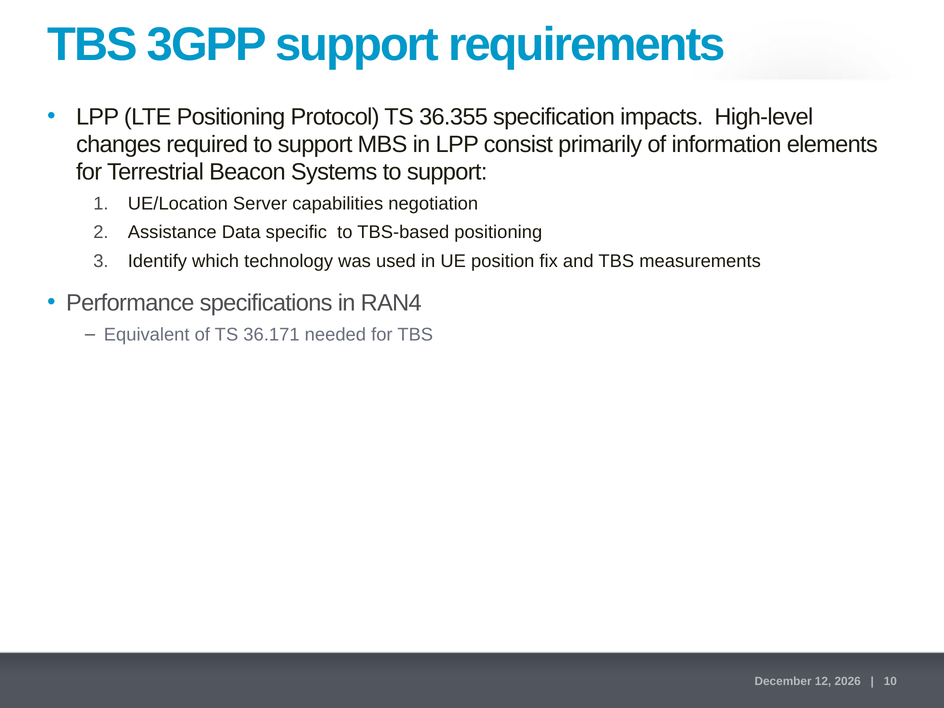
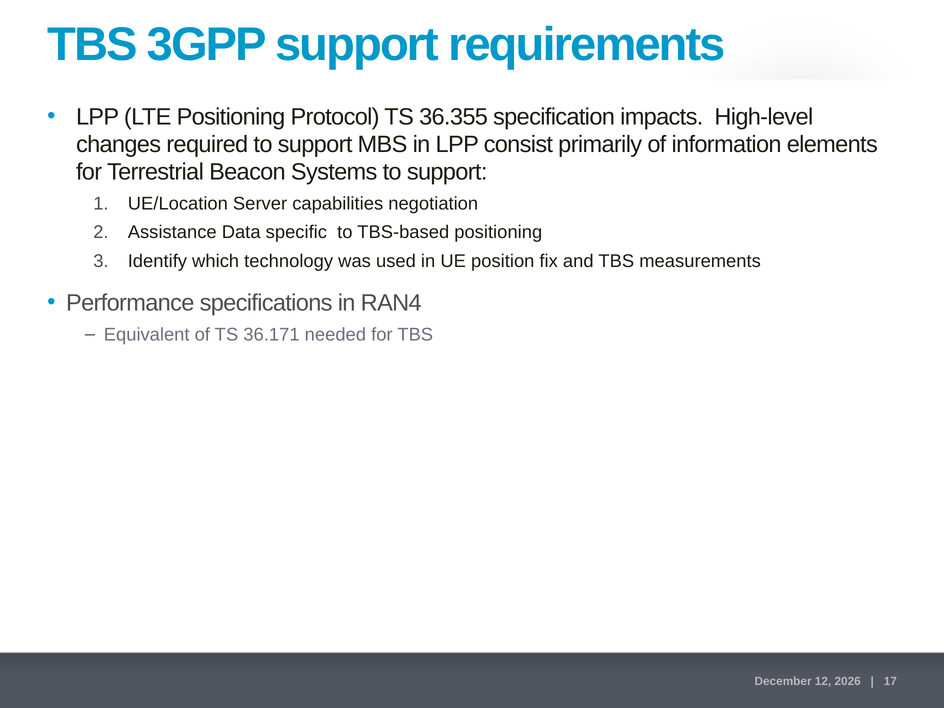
10: 10 -> 17 (890, 681)
